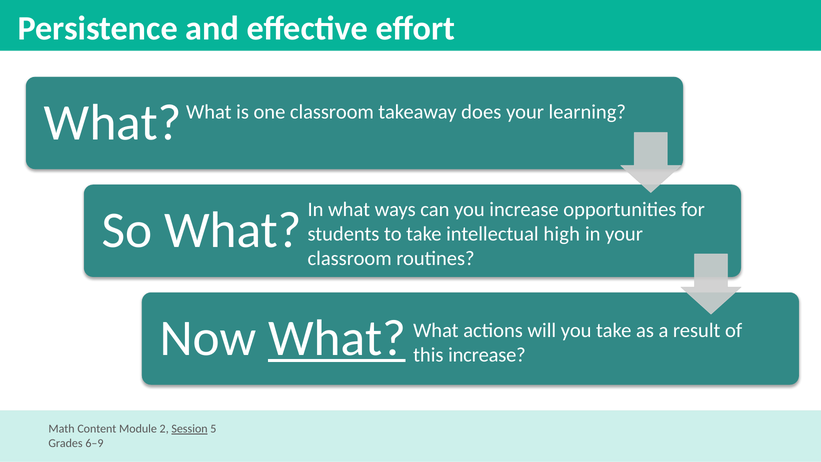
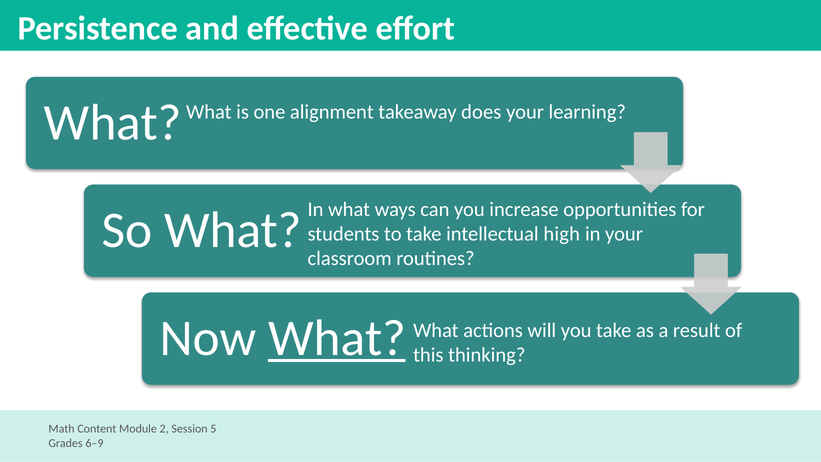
one classroom: classroom -> alignment (332, 112)
this increase: increase -> thinking (487, 355)
Session underline: present -> none (190, 429)
